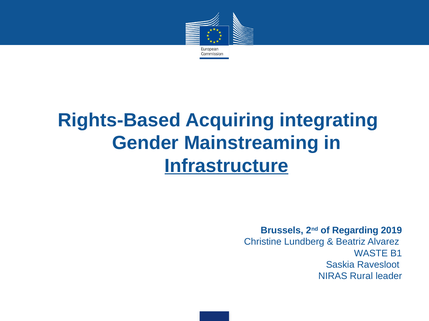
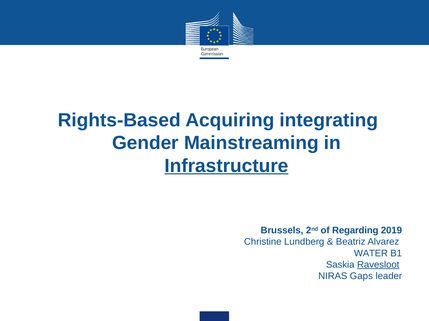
WASTE: WASTE -> WATER (371, 254)
Ravesloot underline: none -> present (378, 265)
Rural: Rural -> Gaps (361, 277)
